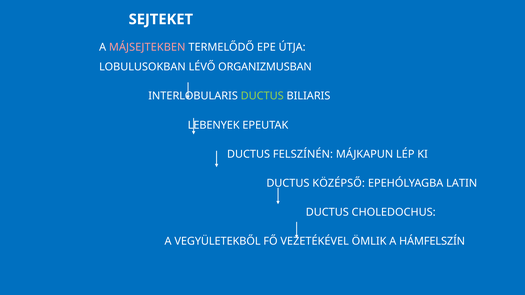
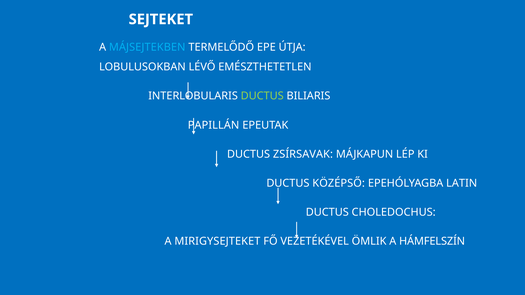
MÁJSEJTEKBEN colour: pink -> light blue (147, 47)
ORGANIZMUSBAN: ORGANIZMUSBAN -> EMÉSZTHETETLEN (265, 67)
LEBENYEK: LEBENYEK -> PAPILLÁN (214, 125)
FELSZÍNÉN: FELSZÍNÉN -> ZSÍRSAVAK (303, 154)
VEGYÜLETEKBŐL: VEGYÜLETEKBŐL -> MIRIGYSEJTEKET (217, 242)
